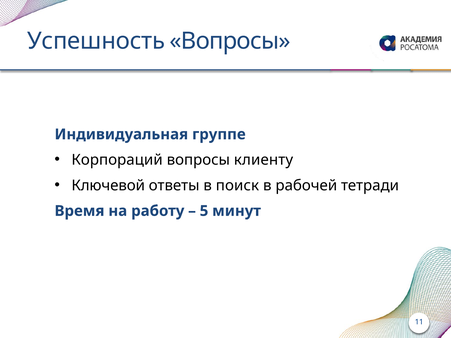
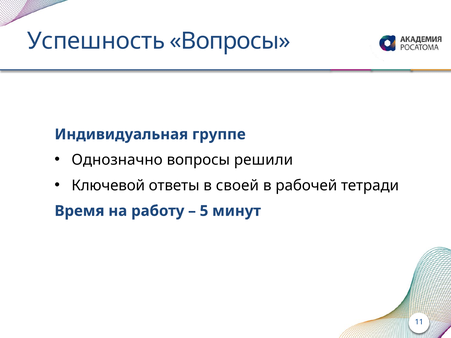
Корпораций: Корпораций -> Однозначно (117, 160)
клиенту: клиенту -> решили (264, 160)
поиск: поиск -> своей (237, 186)
